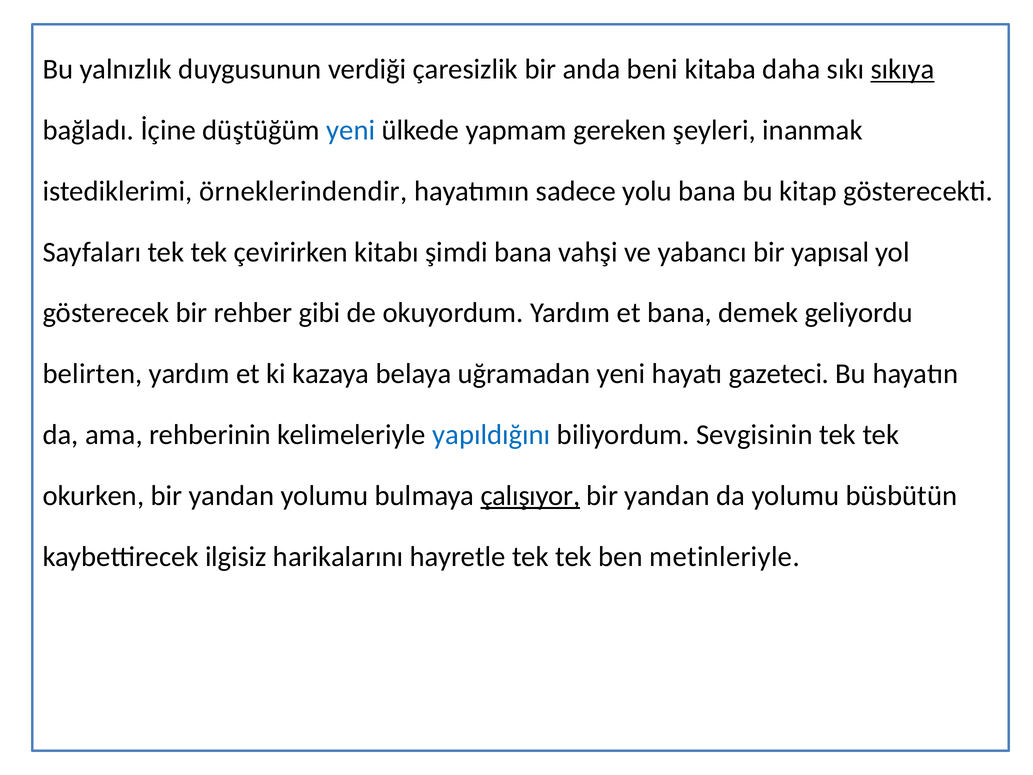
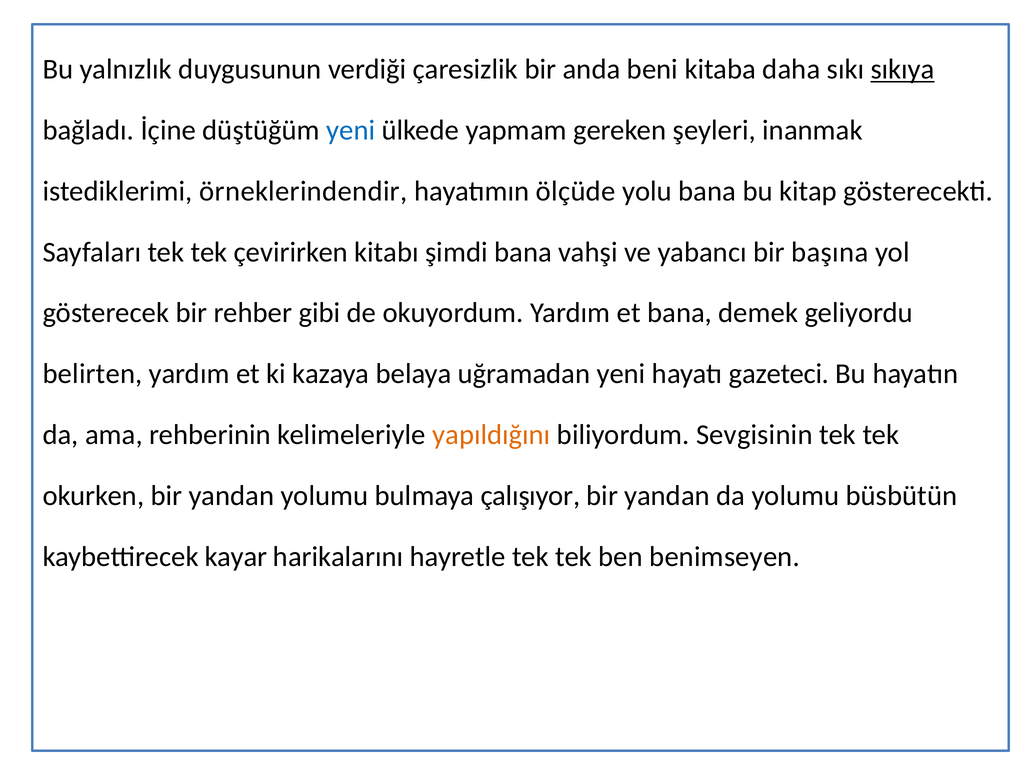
sadece: sadece -> ölçüde (576, 191)
yapısal: yapısal -> başına (830, 252)
yapıldığını colour: blue -> orange (491, 435)
çalışıyor underline: present -> none (530, 495)
ilgisiz: ilgisiz -> kayar (236, 556)
metinleriyle: metinleriyle -> benimseyen (725, 556)
